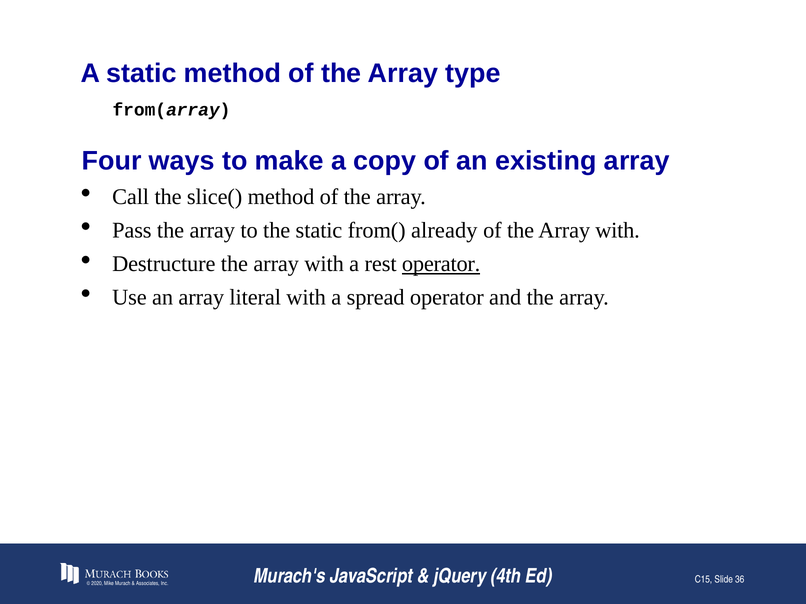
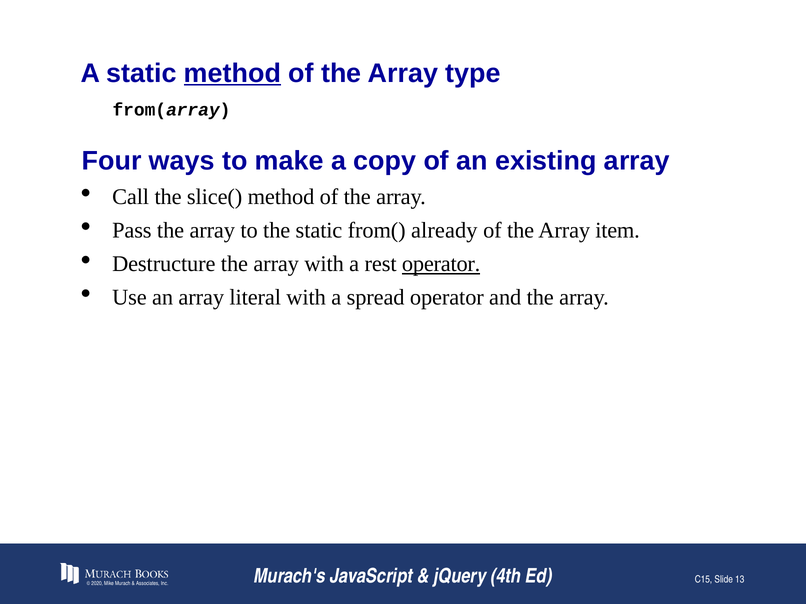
method underline: none -> present (232, 73)
of the Array with: with -> item (618, 231)
36: 36 -> 13 (740, 580)
